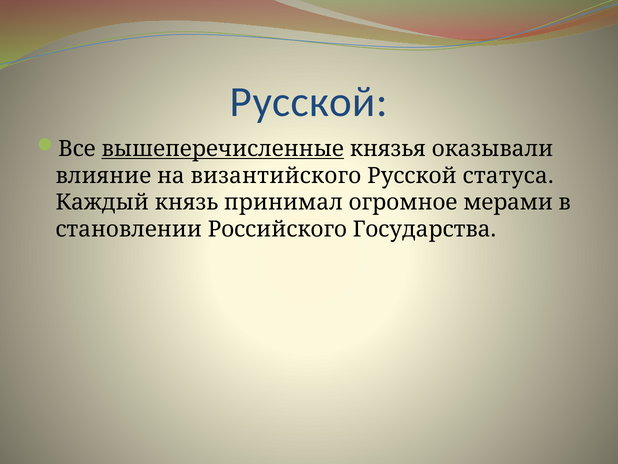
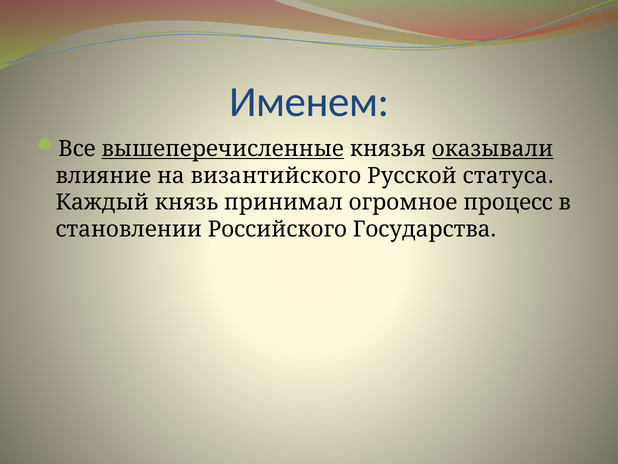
Русской: Русской -> Именем (309, 102)
оказывали underline: none -> present (493, 149)
мерами: мерами -> процесс (508, 202)
